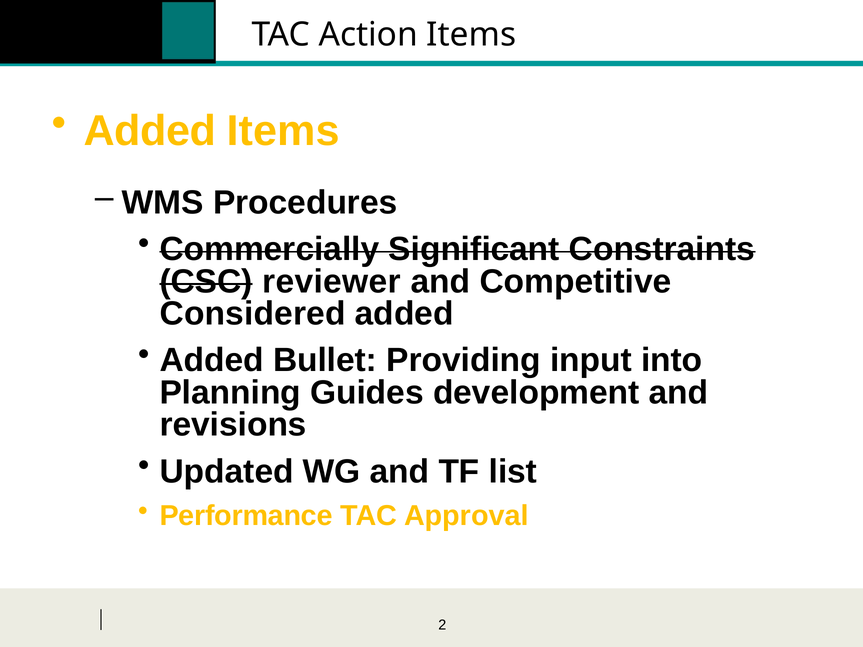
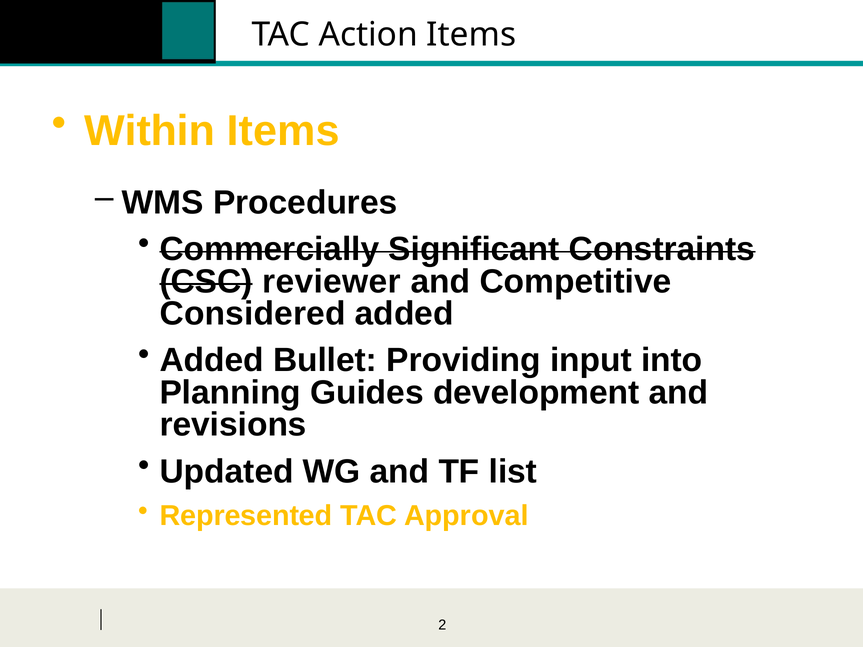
Added: Added -> Within (150, 131)
Performance: Performance -> Represented (246, 516)
